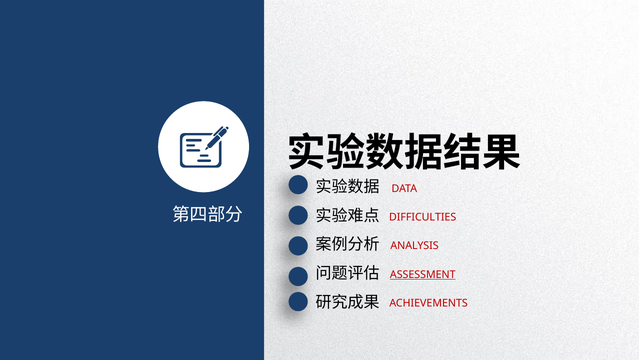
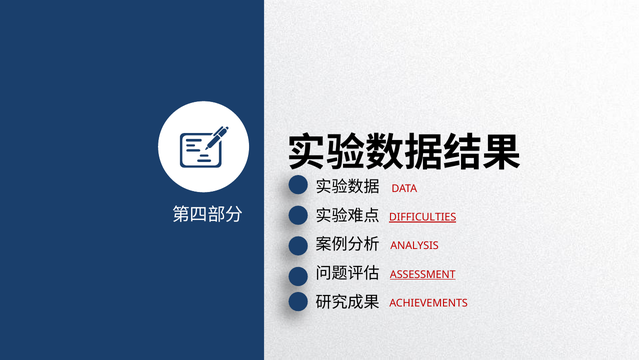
DIFFICULTIES underline: none -> present (423, 217)
